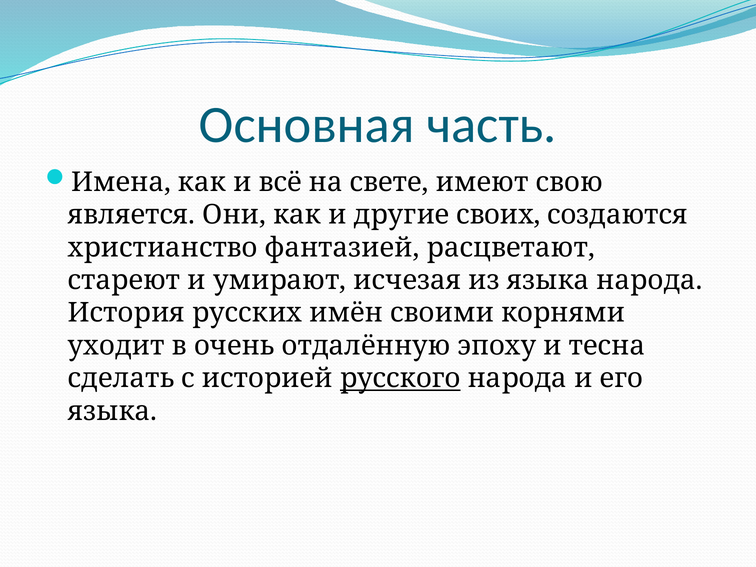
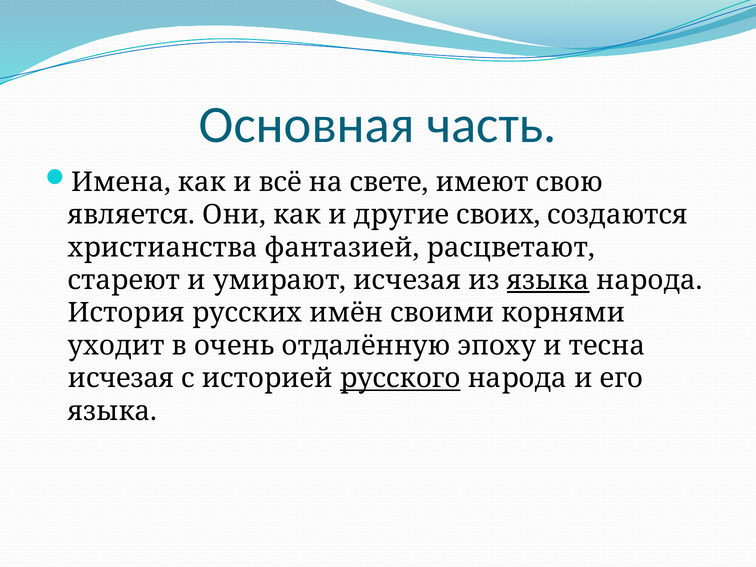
христианство: христианство -> христианства (163, 247)
языка underline: none -> present (548, 280)
сделать: сделать -> исчезая (121, 378)
